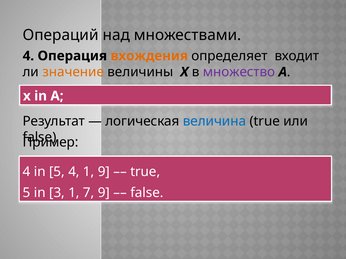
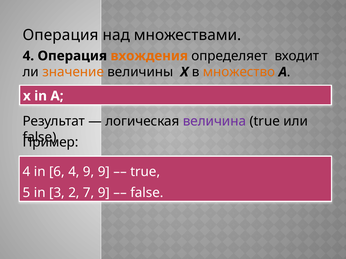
Операций: Операций -> Операция (61, 35)
множество colour: purple -> orange (239, 72)
величина colour: blue -> purple (214, 121)
in 5: 5 -> 6 (57, 172)
4 1: 1 -> 9 (89, 172)
3 1: 1 -> 2 (74, 193)
